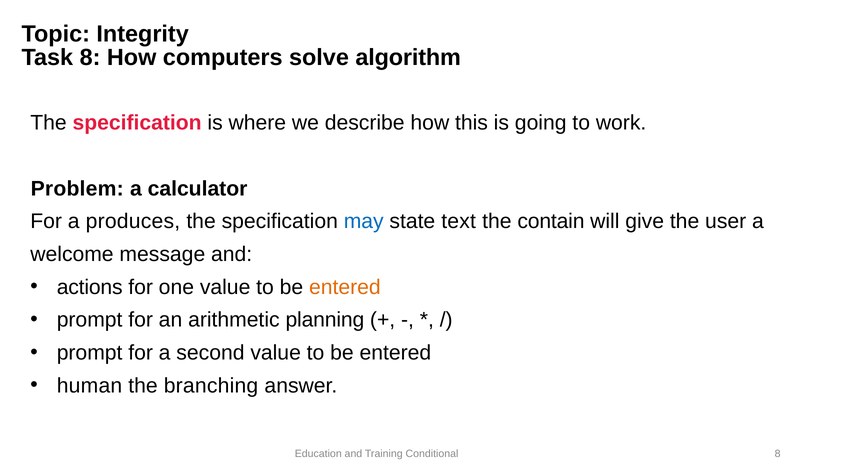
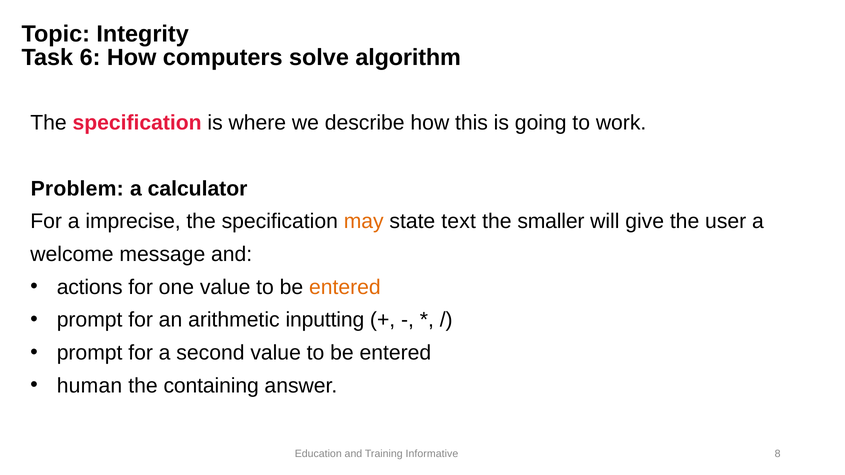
Task 8: 8 -> 6 (90, 58)
produces: produces -> imprecise (133, 222)
may colour: blue -> orange (364, 222)
contain: contain -> smaller (551, 222)
planning: planning -> inputting (325, 320)
branching: branching -> containing (211, 386)
Conditional: Conditional -> Informative (432, 454)
